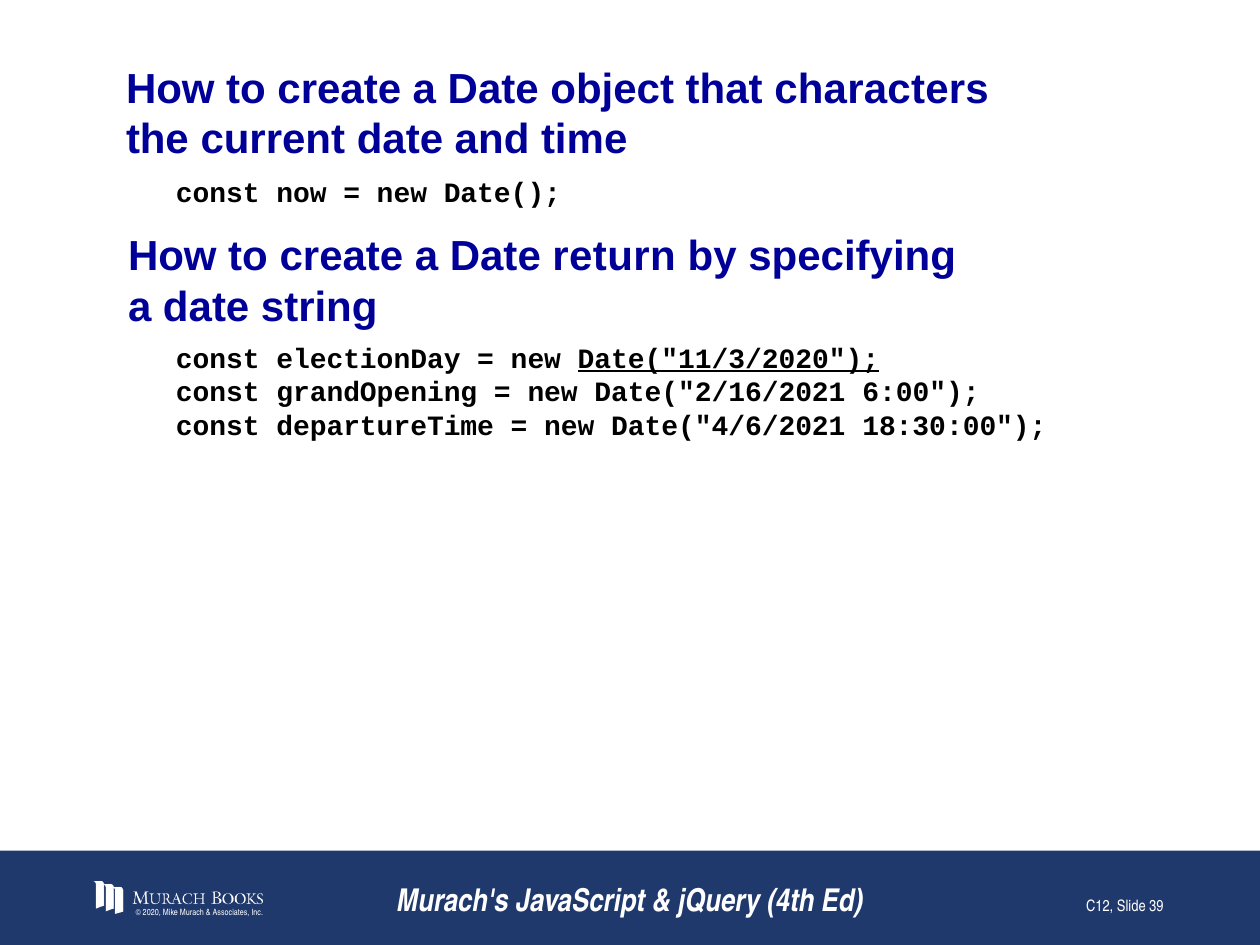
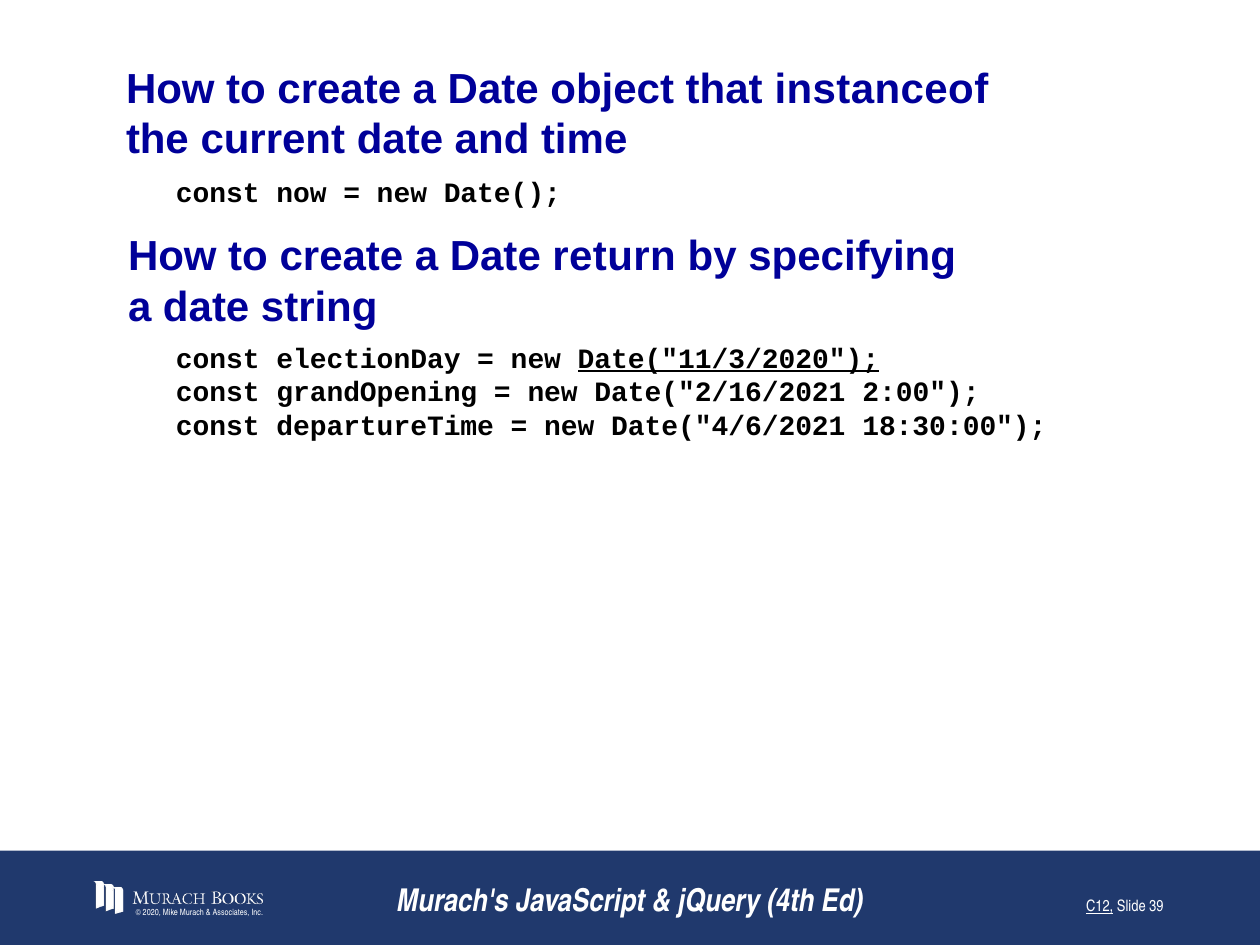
characters: characters -> instanceof (881, 89)
6:00: 6:00 -> 2:00 (921, 393)
C12 underline: none -> present (1100, 907)
